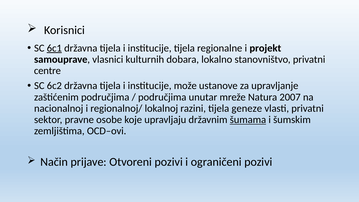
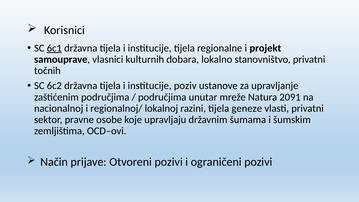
centre: centre -> točnih (47, 71)
može: može -> poziv (185, 86)
2007: 2007 -> 2091 (290, 97)
šumama underline: present -> none (248, 120)
